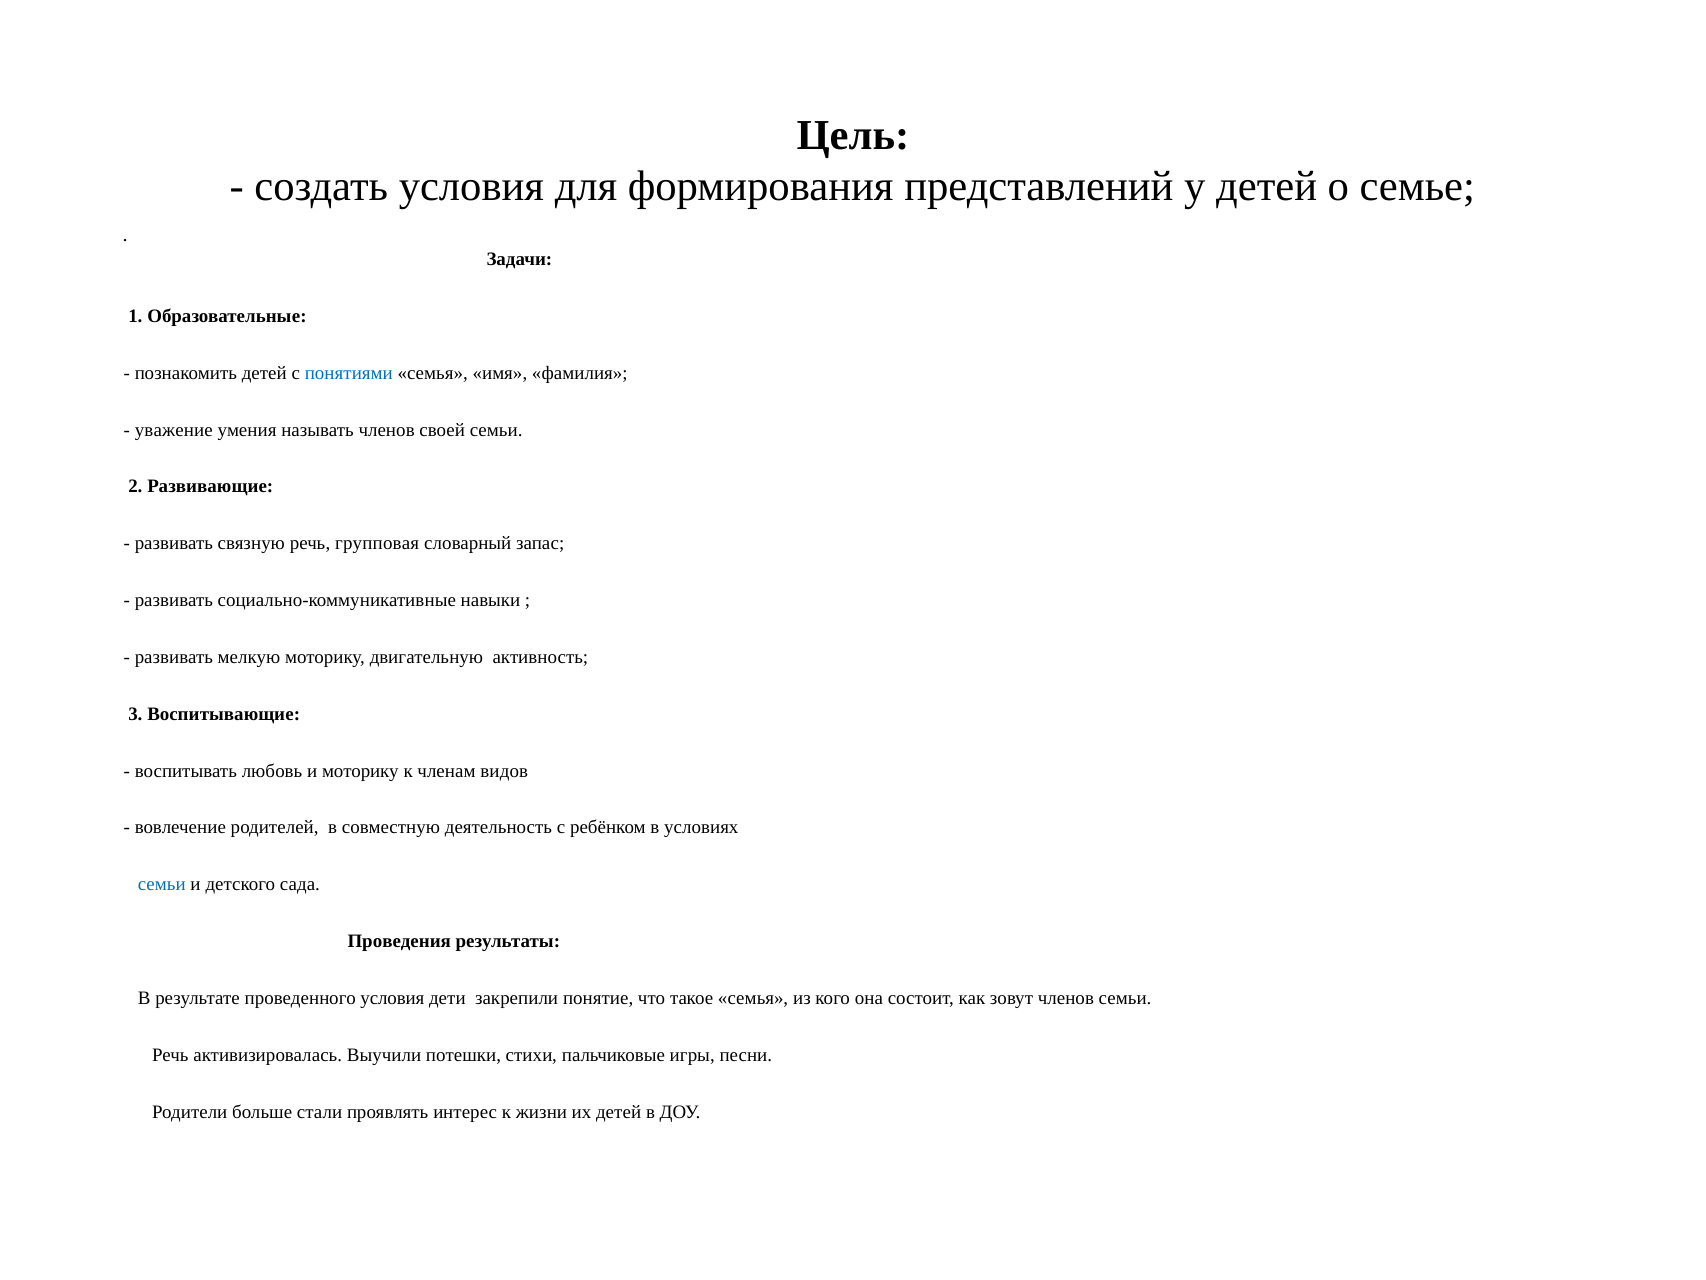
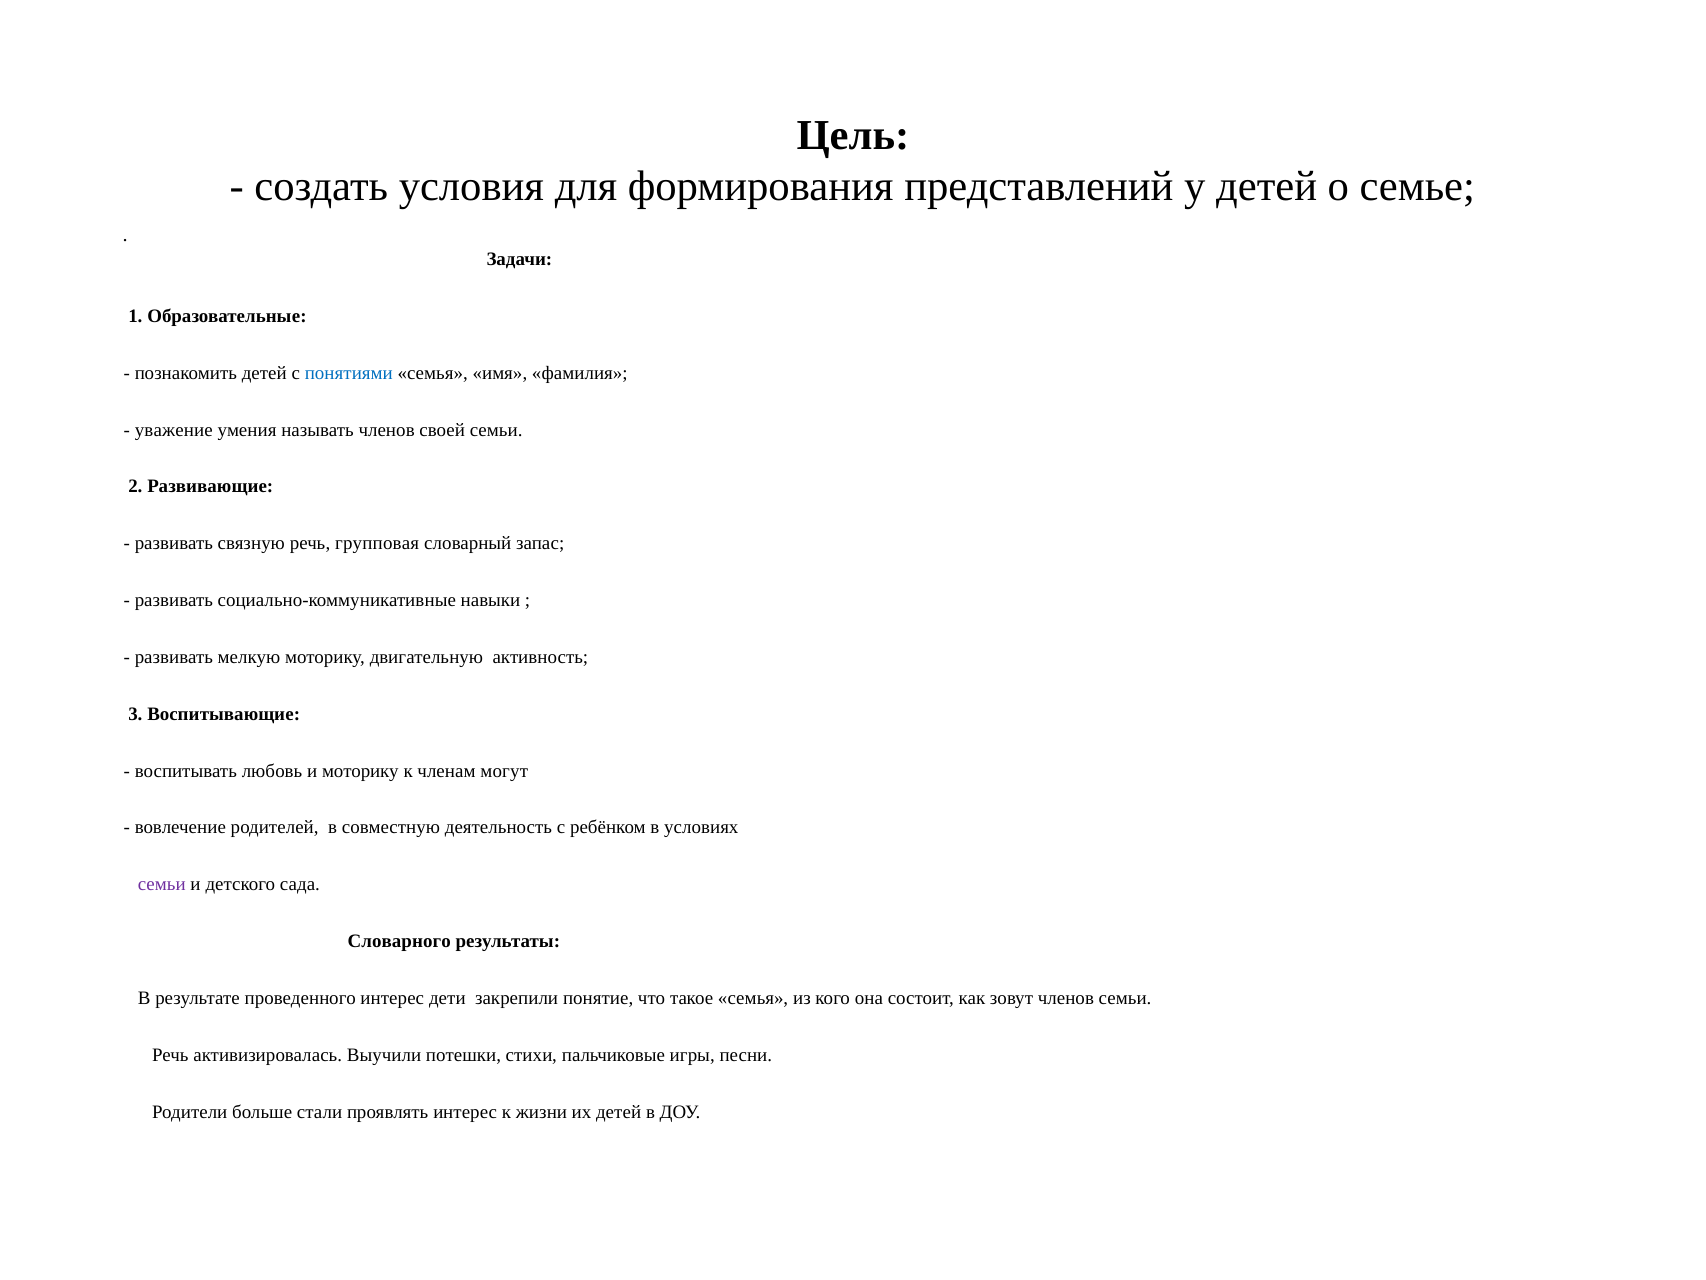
видов: видов -> могут (504, 771)
семьи colour: blue -> purple (162, 884)
Проведения: Проведения -> Словарного (399, 941)
проведенного условия: условия -> интерес (392, 998)
